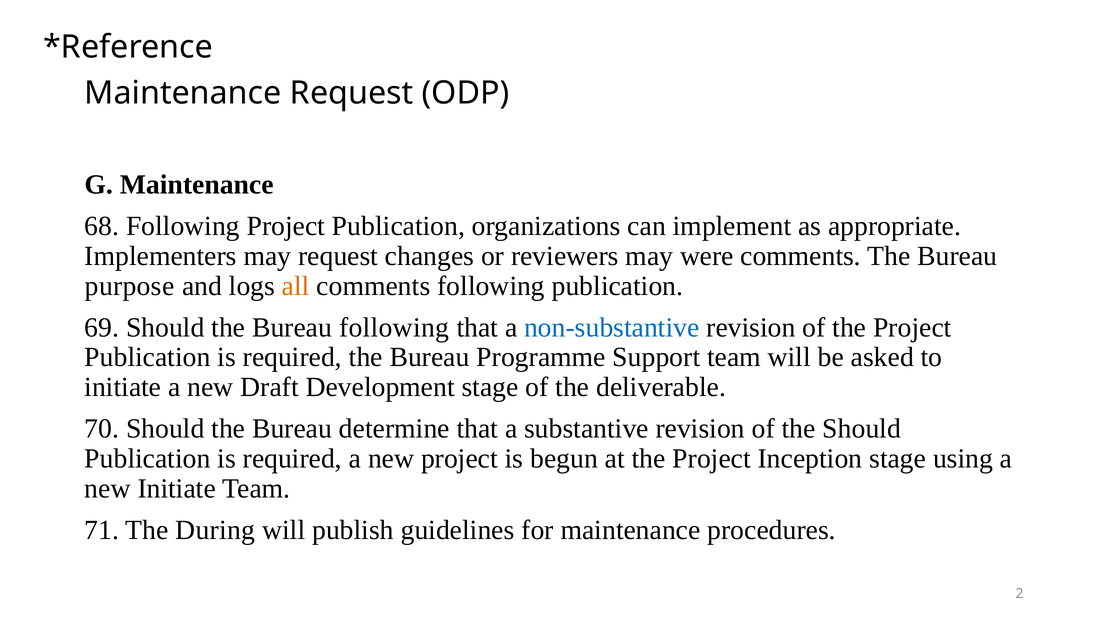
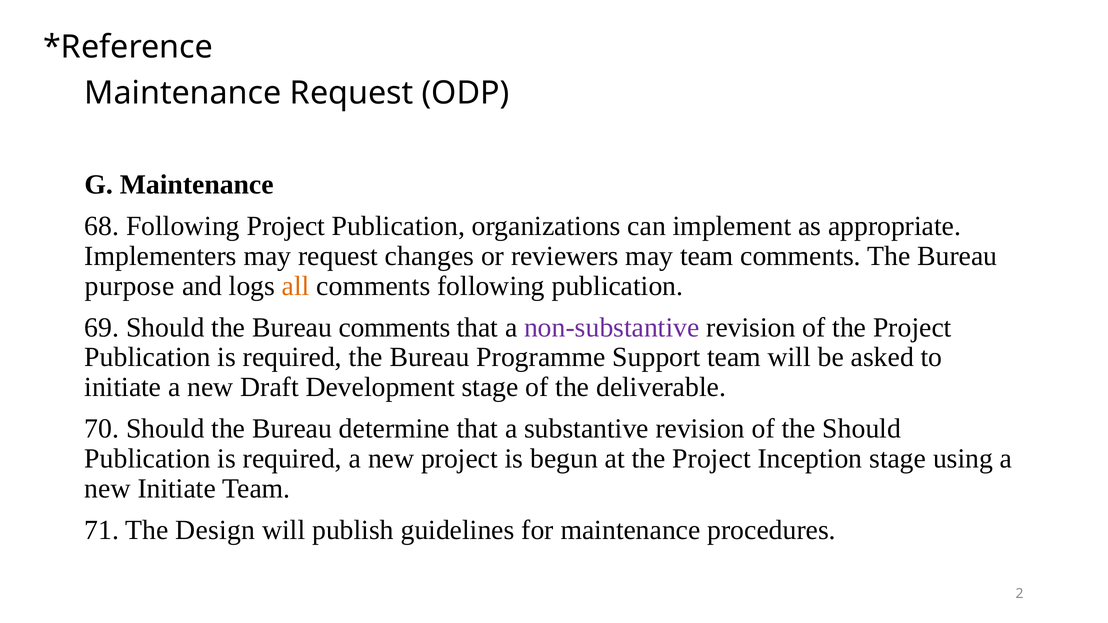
may were: were -> team (707, 256)
Bureau following: following -> comments (394, 328)
non-substantive colour: blue -> purple (612, 328)
During: During -> Design (215, 530)
